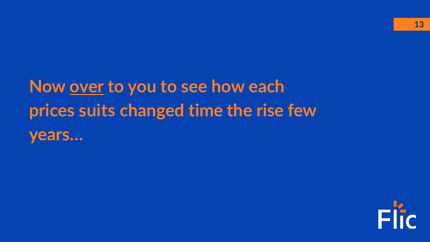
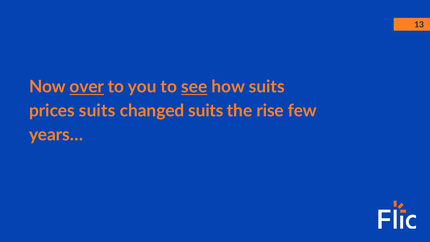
see underline: none -> present (194, 87)
how each: each -> suits (267, 87)
changed time: time -> suits (206, 111)
